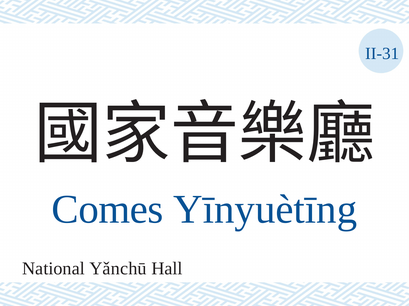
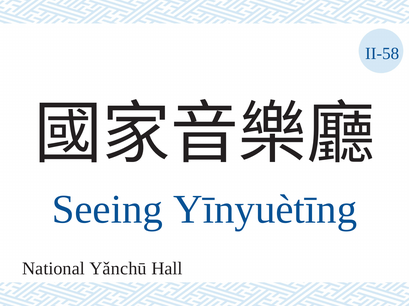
II-31: II-31 -> II-58 (382, 54)
Comes: Comes -> Seeing (107, 210)
